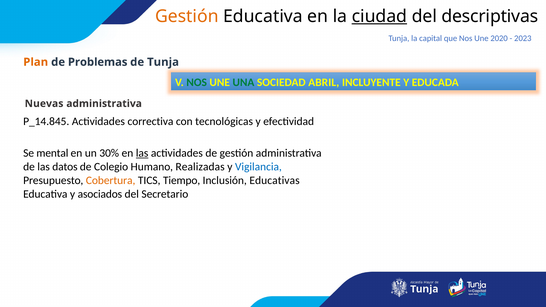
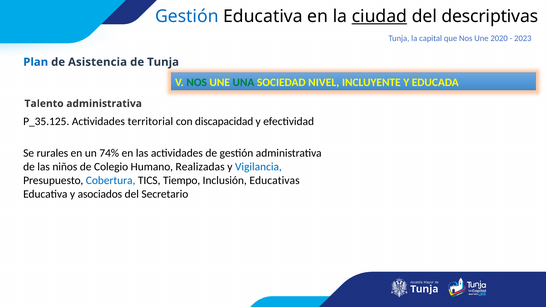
Gestión colour: orange -> blue (187, 16)
Plan colour: orange -> blue (36, 62)
Problemas: Problemas -> Asistencia (98, 62)
ABRIL: ABRIL -> NIVEL (324, 82)
Nuevas: Nuevas -> Talento (44, 104)
P_14.845: P_14.845 -> P_35.125 (46, 121)
correctiva: correctiva -> territorial (150, 121)
tecnológicas: tecnológicas -> discapacidad (224, 121)
mental: mental -> rurales (52, 153)
30%: 30% -> 74% (109, 153)
las underline: present -> none (142, 153)
datos: datos -> niños (65, 167)
Cobertura colour: orange -> blue (111, 180)
